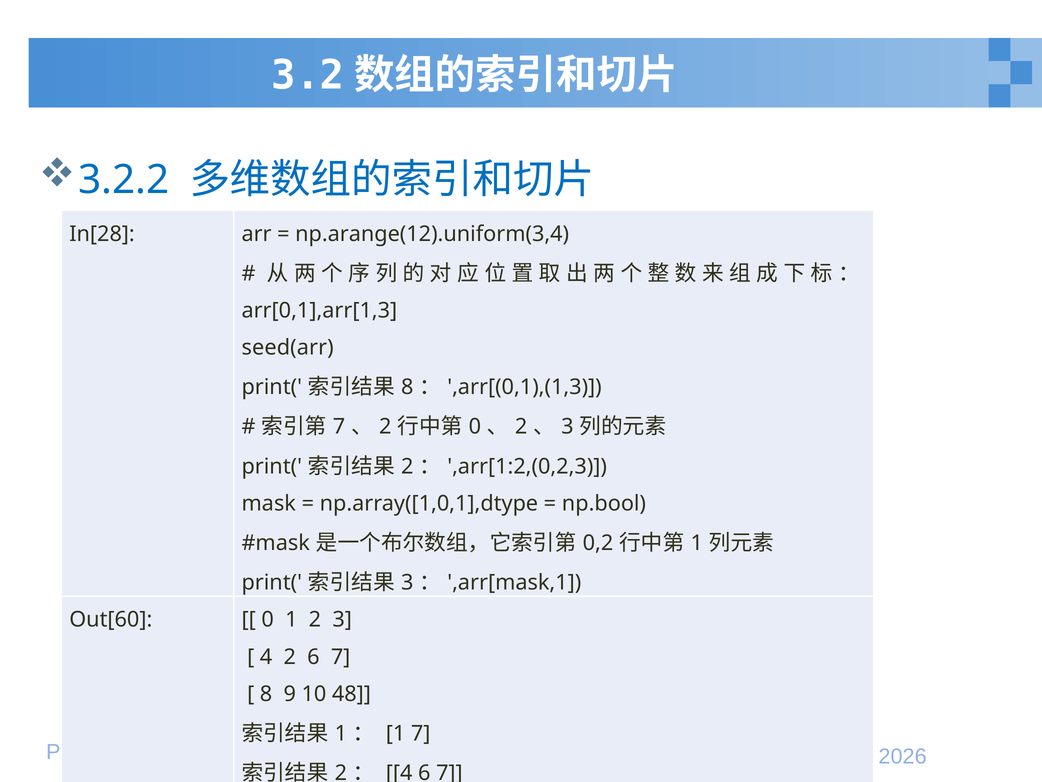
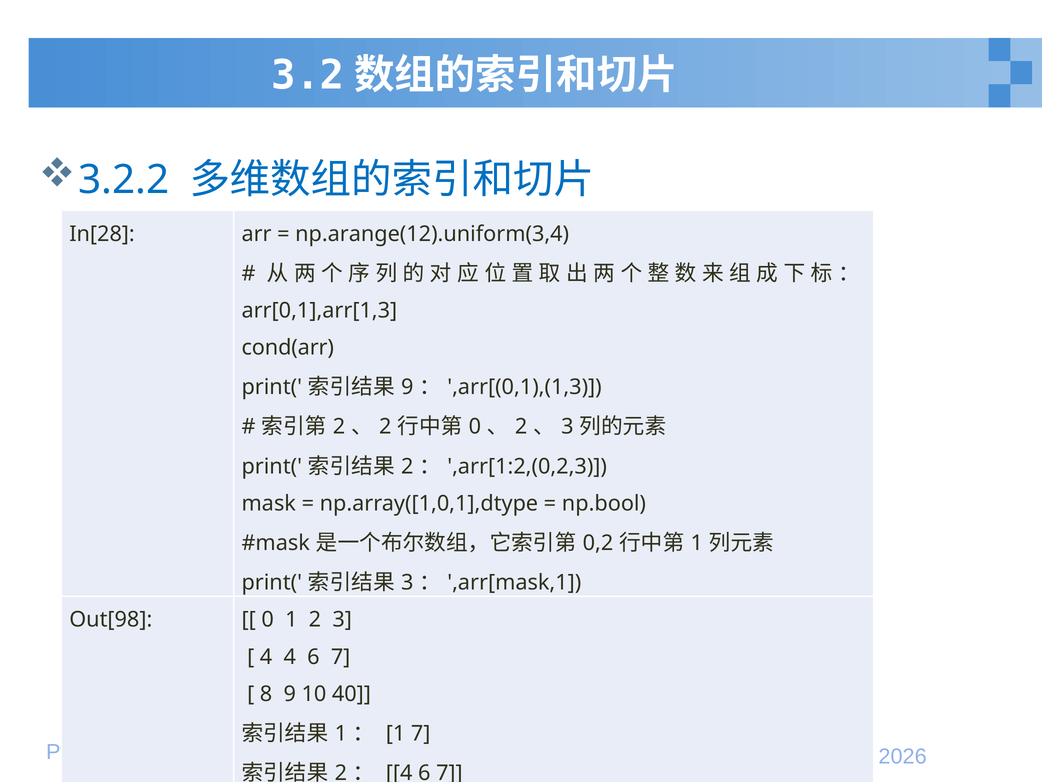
seed(arr: seed(arr -> cond(arr (288, 348)
8: 8 -> 9 (407, 387)
7: 7 -> 2 (339, 427)
Out[60: Out[60 -> Out[98 (111, 619)
4 2: 2 -> 4 (290, 656)
48: 48 -> 40 (351, 694)
